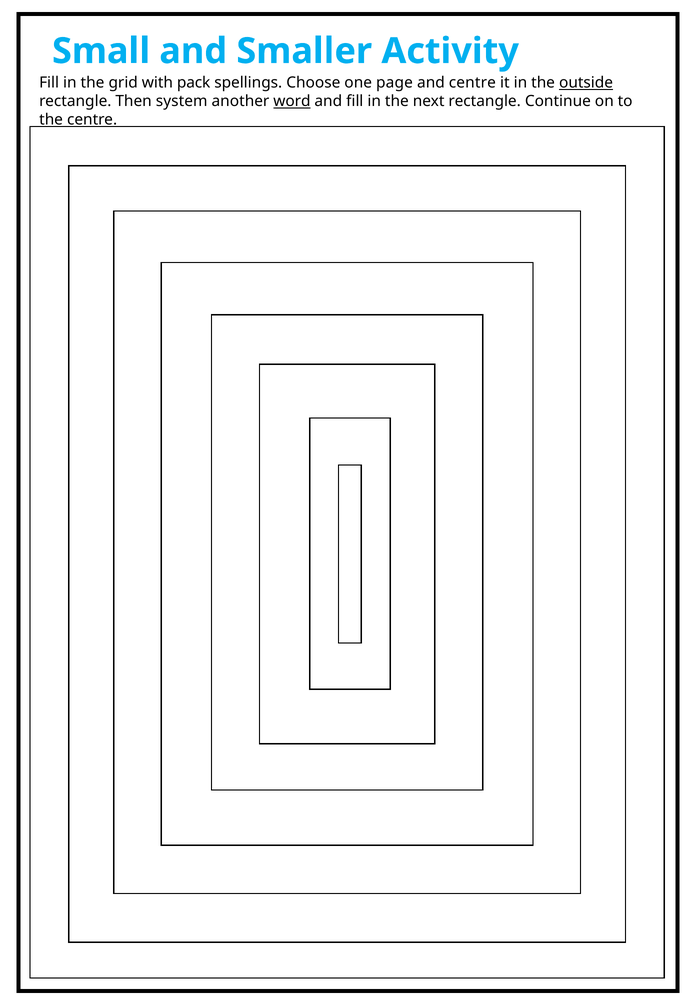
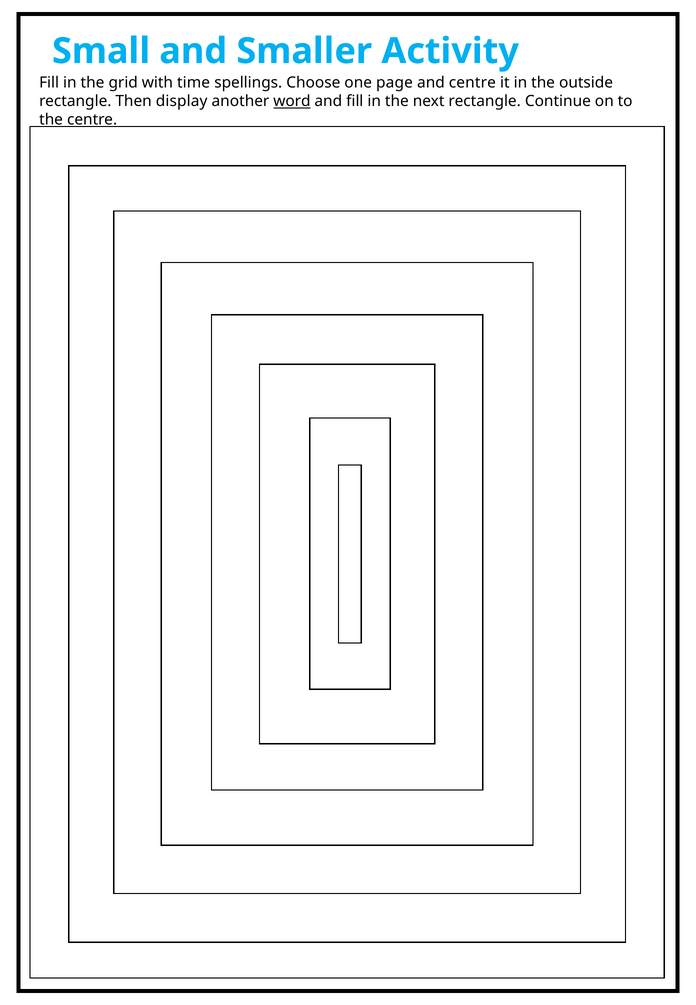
pack: pack -> time (194, 83)
outside underline: present -> none (586, 83)
system: system -> display (182, 101)
